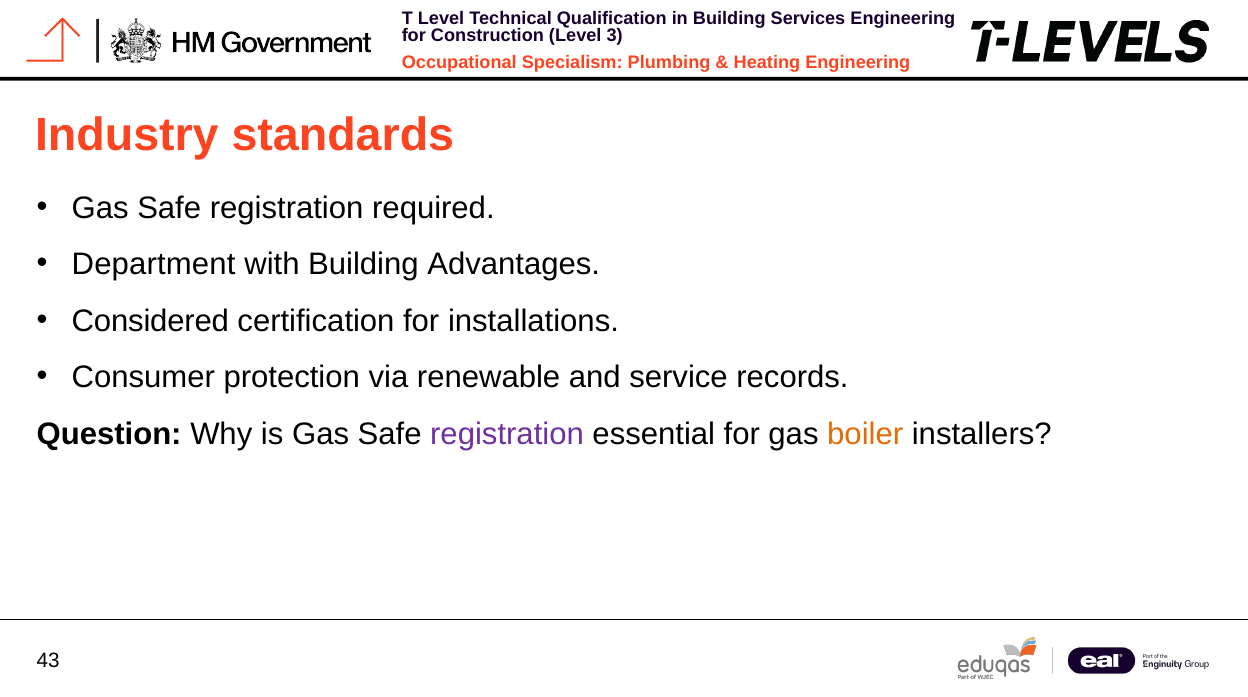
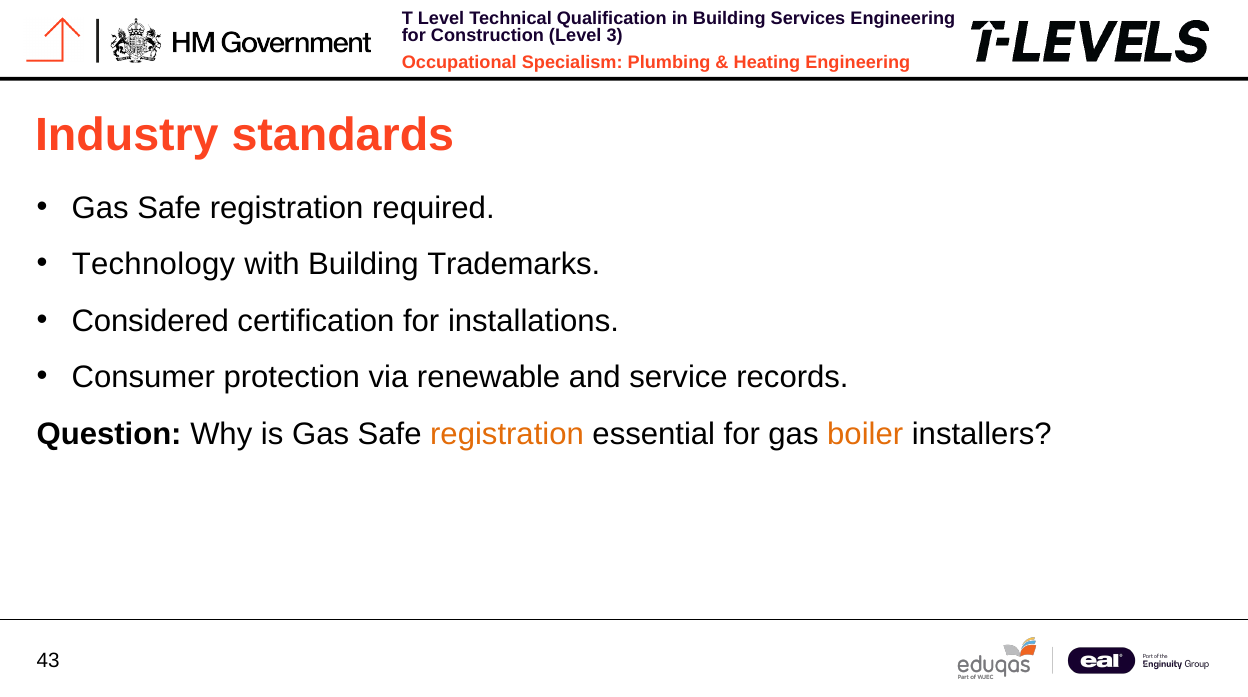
Department: Department -> Technology (154, 265)
Advantages: Advantages -> Trademarks (514, 265)
registration colour: purple -> orange (507, 434)
